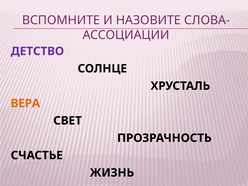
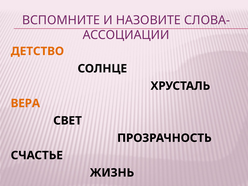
ДЕТСТВО colour: purple -> orange (37, 51)
